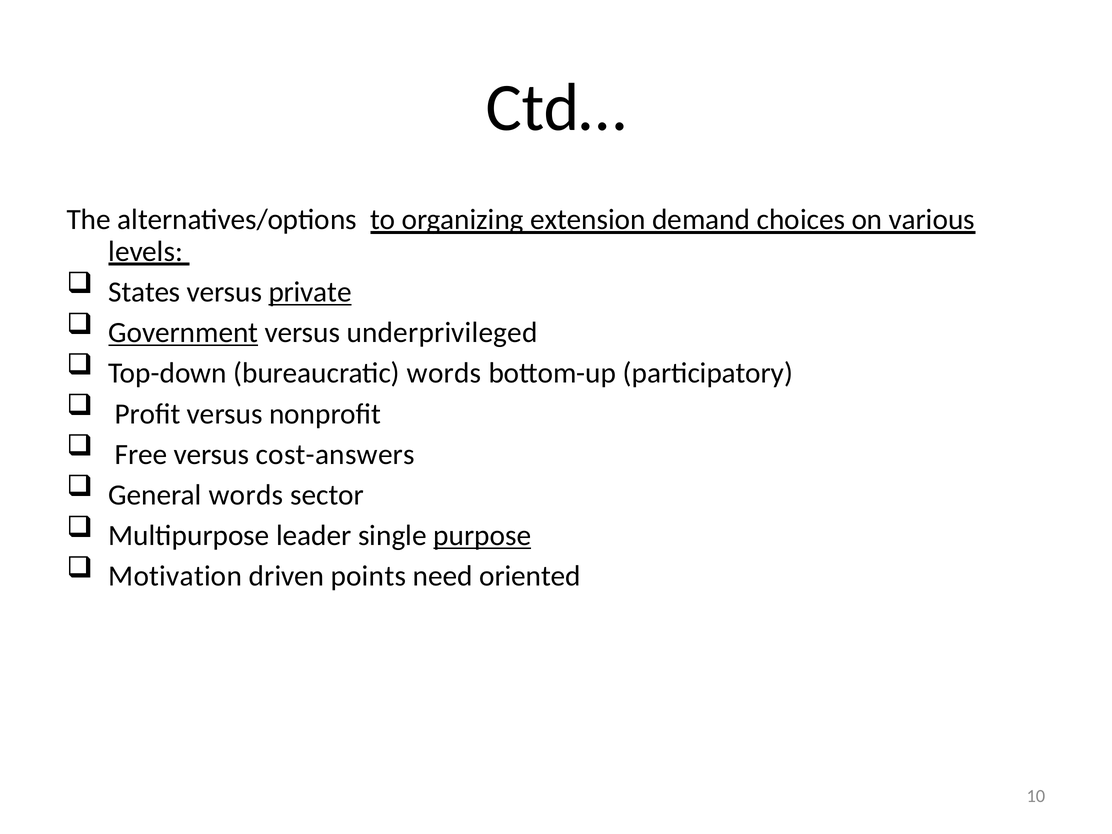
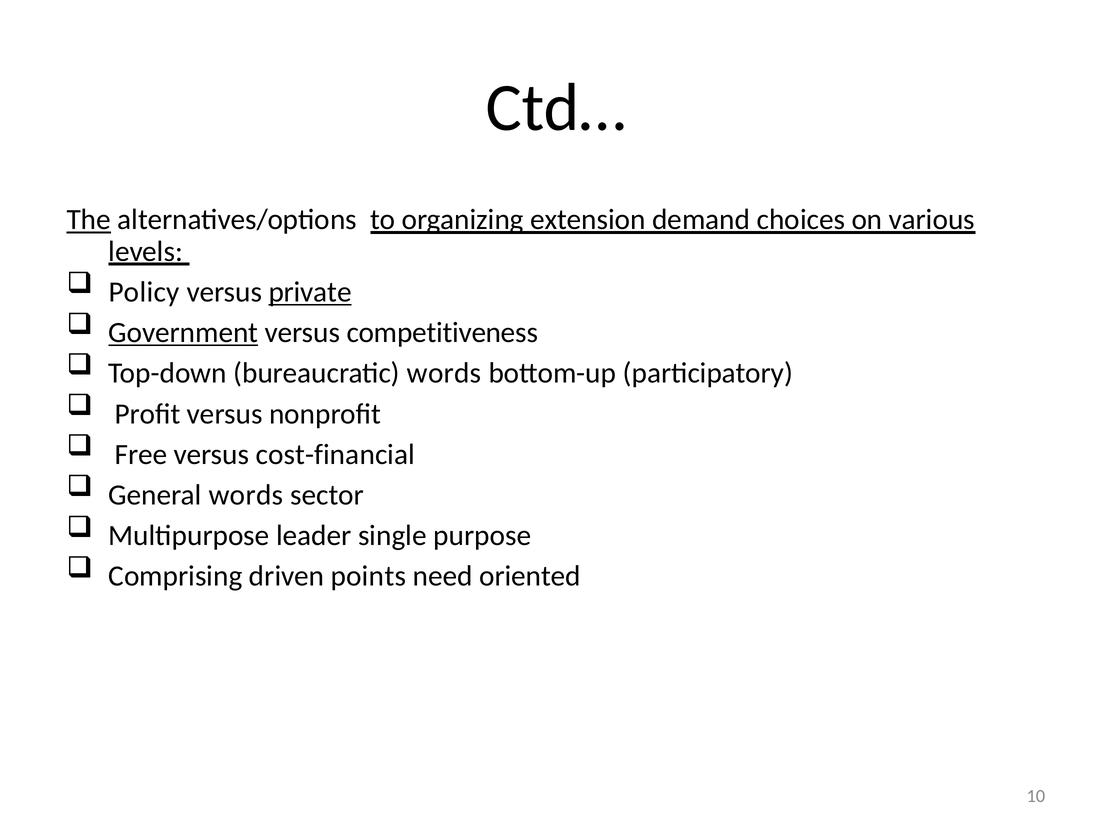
The underline: none -> present (89, 220)
States: States -> Policy (144, 292)
underprivileged: underprivileged -> competitiveness (442, 333)
cost-answers: cost-answers -> cost-financial (335, 454)
purpose underline: present -> none (482, 536)
Motivation: Motivation -> Comprising (175, 576)
